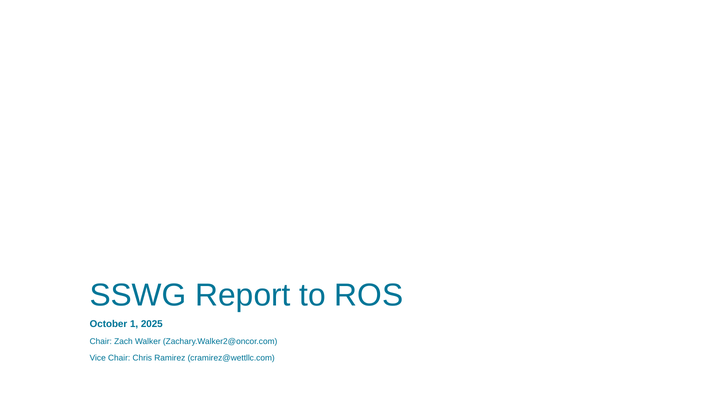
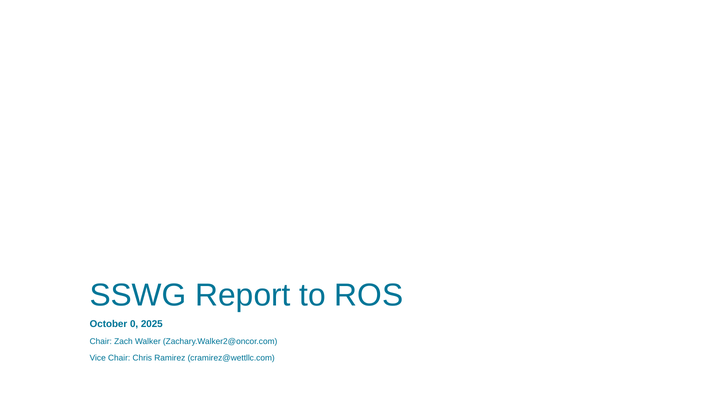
1: 1 -> 0 (134, 324)
